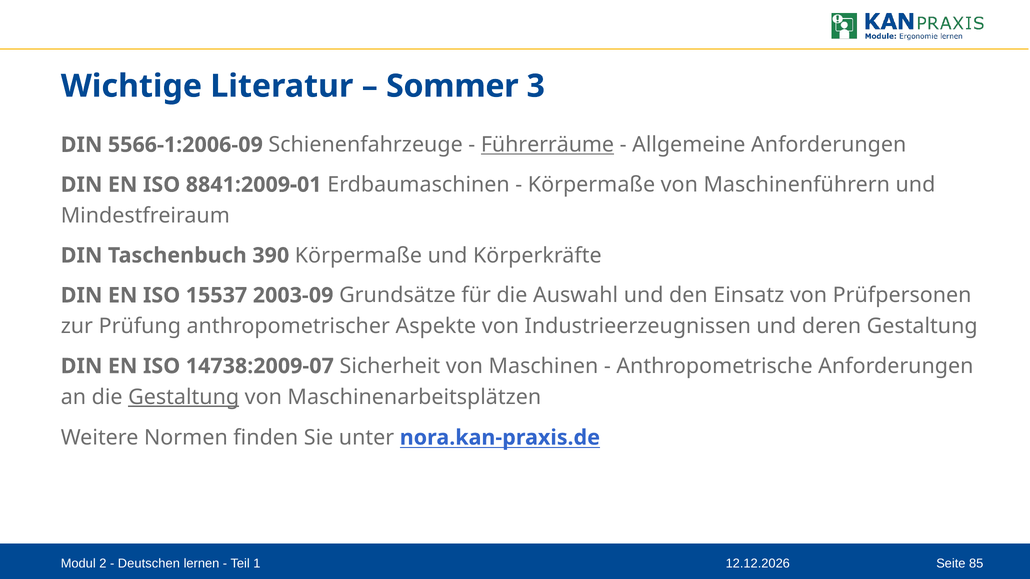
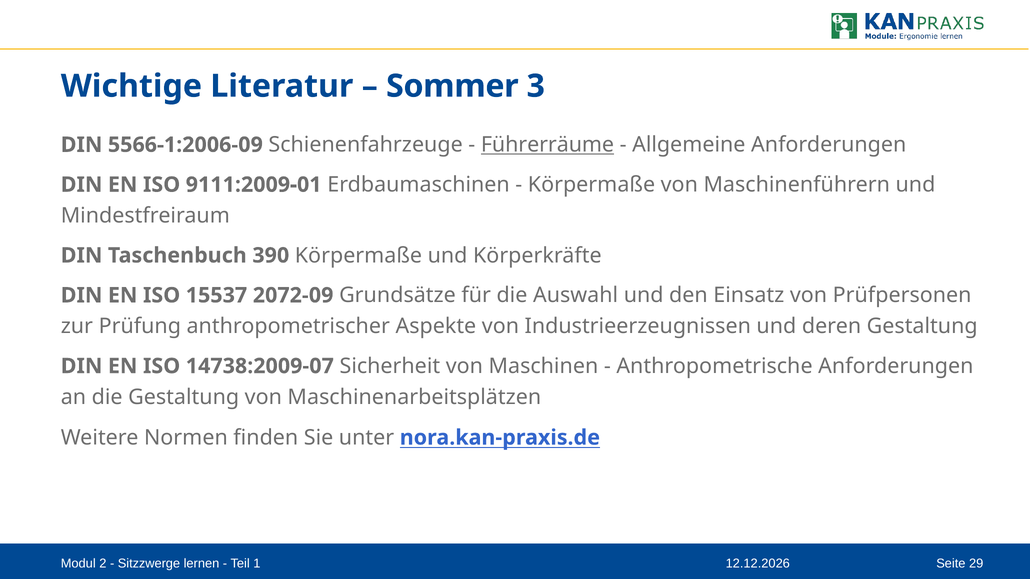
8841:2009-01: 8841:2009-01 -> 9111:2009-01 (254, 185)
2003-09: 2003-09 -> 2072-09 (293, 296)
Gestaltung underline: present -> none (184, 397)
Deutschen: Deutschen -> Sitzzwerge (149, 564)
85: 85 -> 29 (976, 564)
